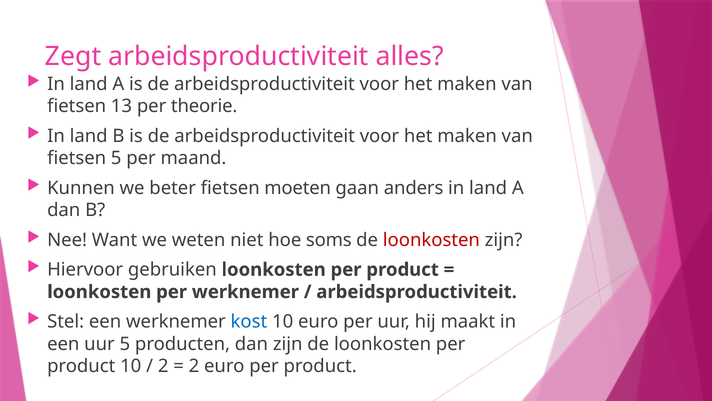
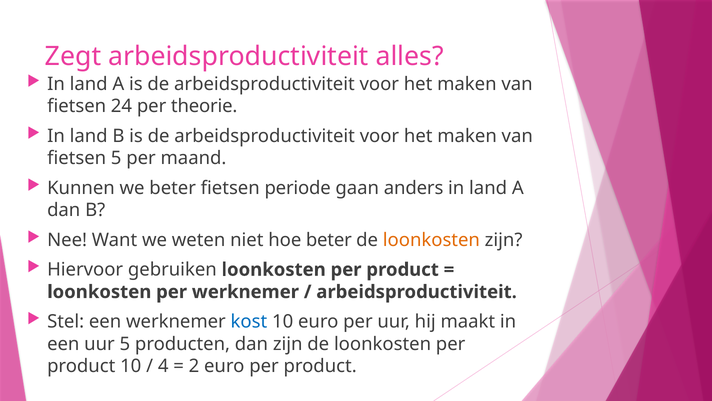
13: 13 -> 24 (121, 106)
moeten: moeten -> periode (298, 188)
hoe soms: soms -> beter (329, 240)
loonkosten colour: red -> orange (431, 240)
2: 2 -> 4 (163, 366)
